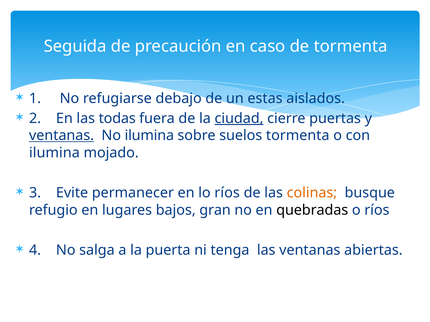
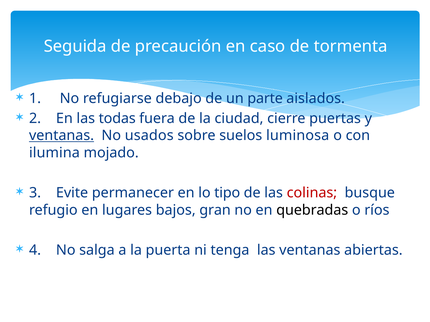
estas: estas -> parte (265, 99)
ciudad underline: present -> none (239, 119)
No ilumina: ilumina -> usados (149, 136)
suelos tormenta: tormenta -> luminosa (298, 136)
lo ríos: ríos -> tipo (227, 193)
colinas colour: orange -> red (312, 193)
